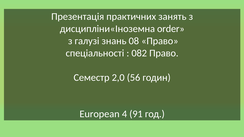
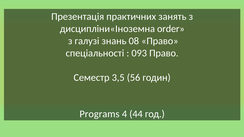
082: 082 -> 093 (139, 53)
2,0: 2,0 -> 3,5 (118, 78)
European: European -> Programs (100, 114)
91: 91 -> 44 (136, 114)
